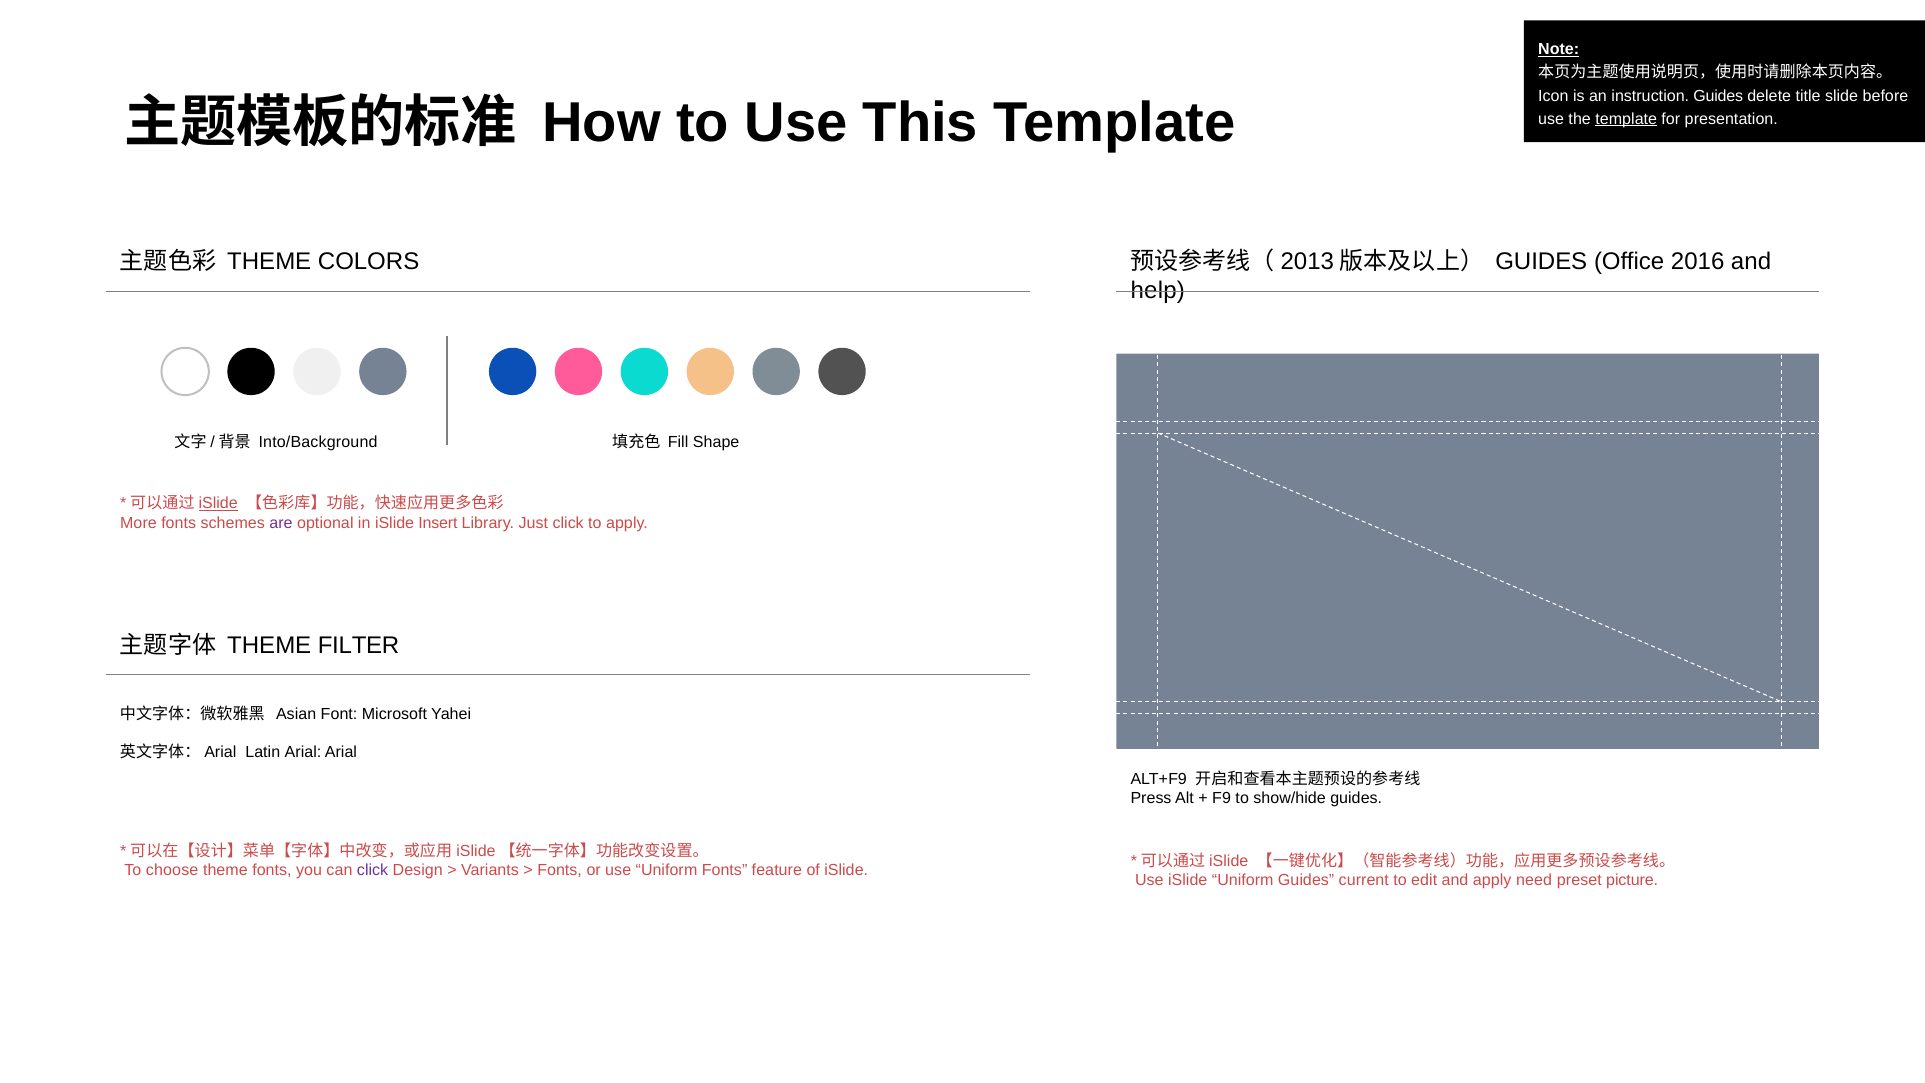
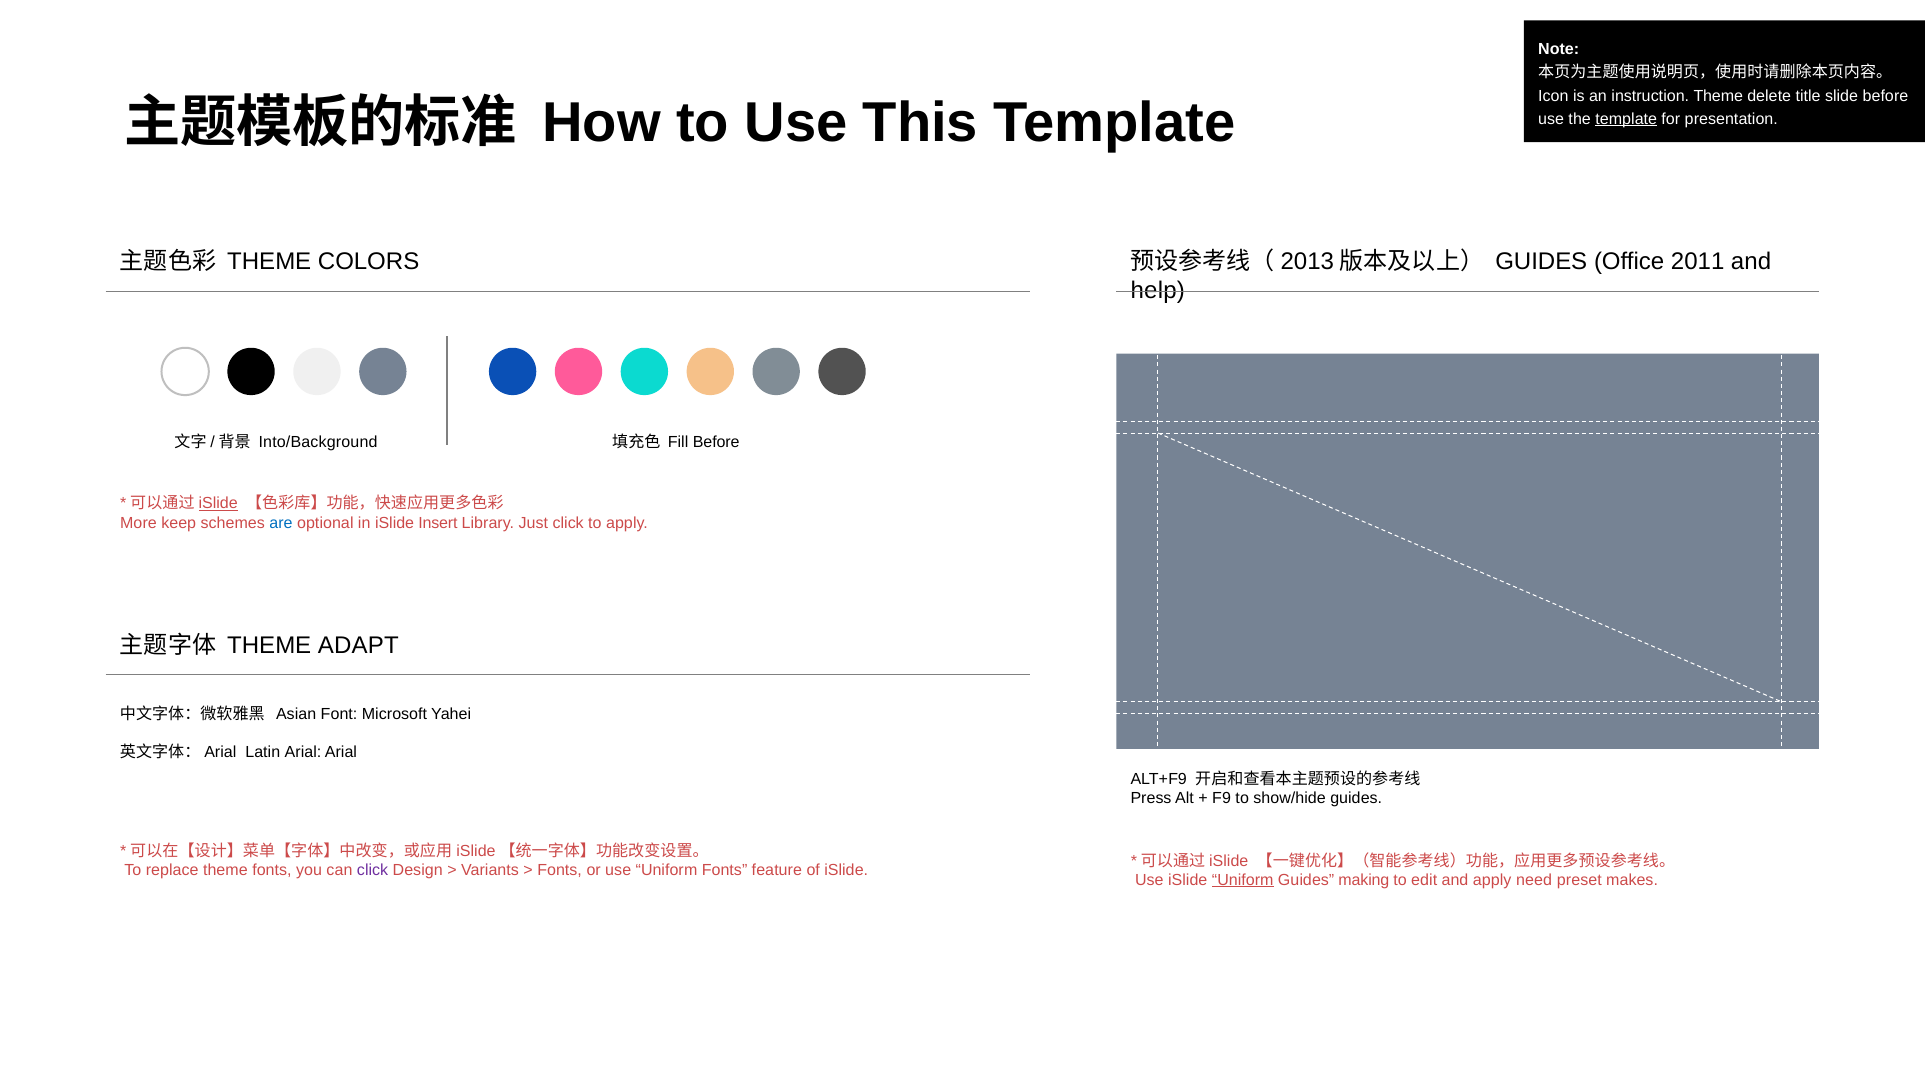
Note underline: present -> none (1559, 50)
instruction Guides: Guides -> Theme (1718, 96)
2016: 2016 -> 2011 (1698, 262)
Fill Shape: Shape -> Before (716, 442)
More fonts: fonts -> keep (179, 523)
are colour: purple -> blue (281, 523)
FILTER: FILTER -> ADAPT (358, 646)
choose: choose -> replace (172, 870)
Uniform underline: none -> present (1243, 880)
current: current -> making (1364, 880)
picture: picture -> makes (1632, 880)
